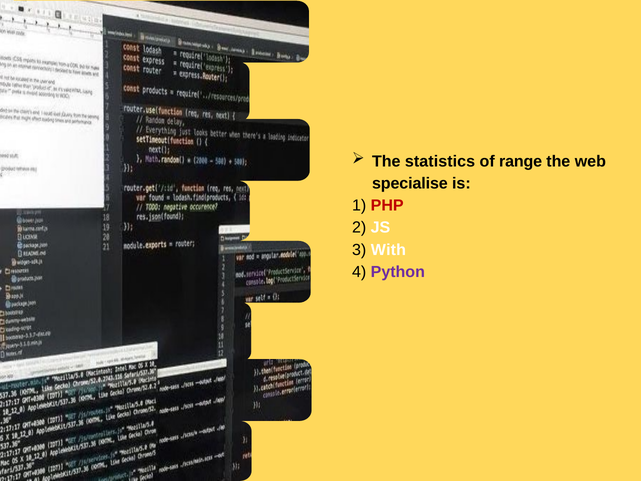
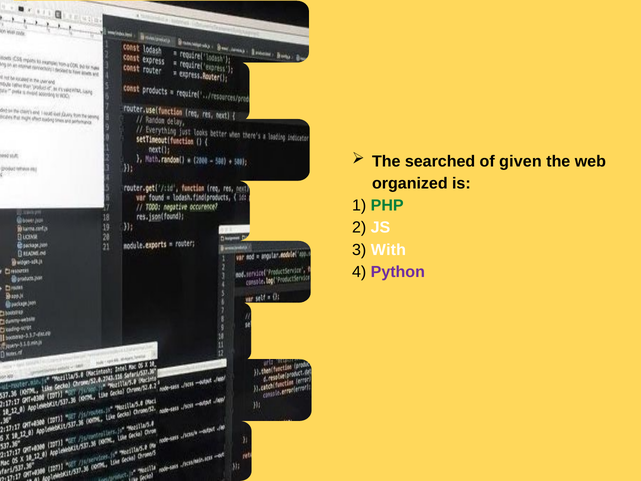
statistics: statistics -> searched (440, 161)
range: range -> given (520, 161)
specialise: specialise -> organized (410, 183)
PHP colour: red -> green (387, 205)
